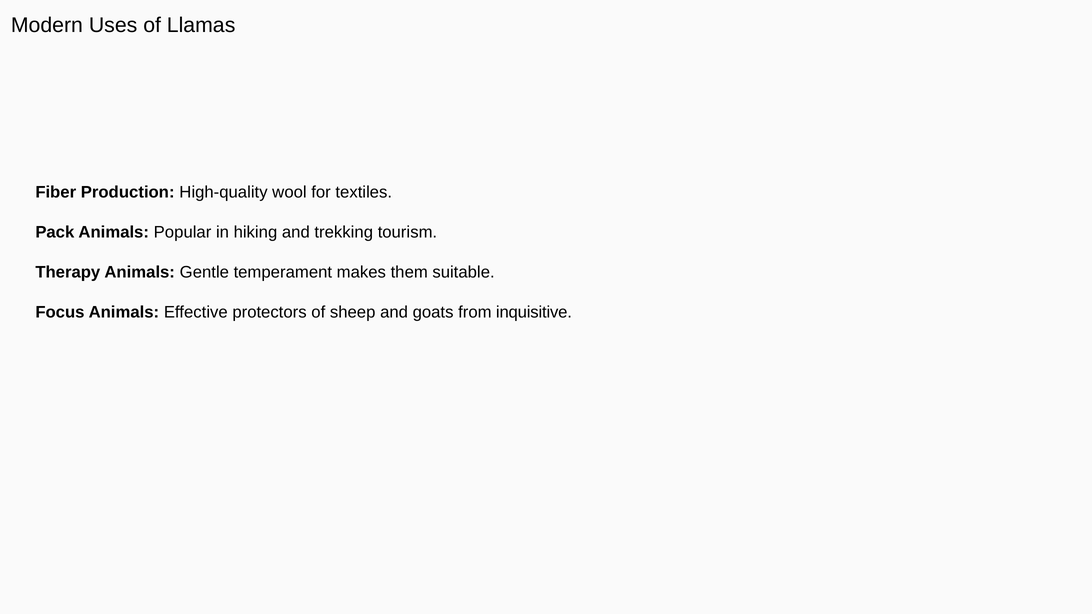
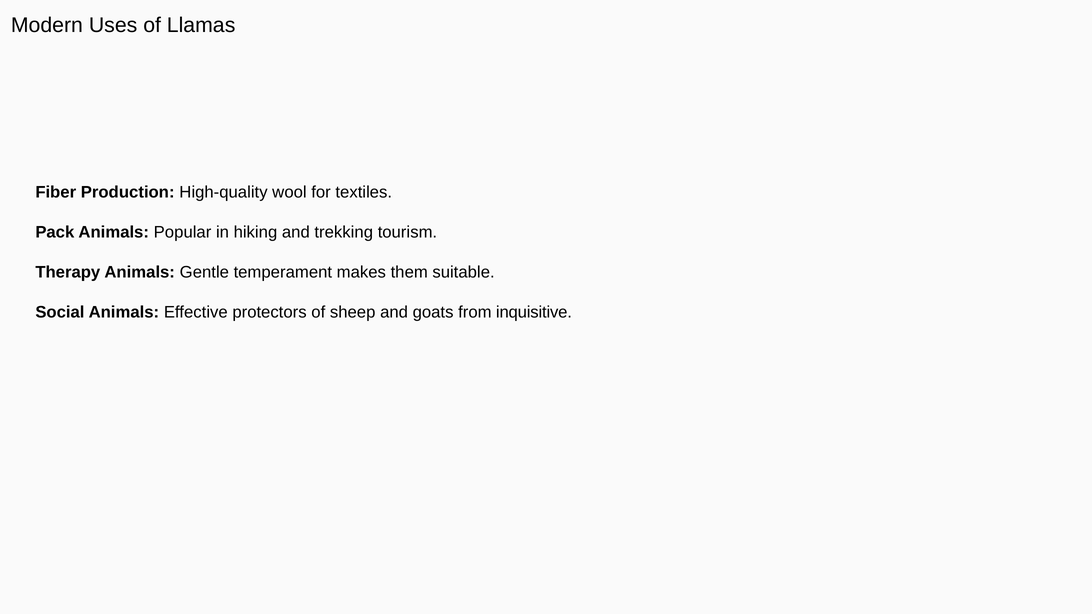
Focus: Focus -> Social (60, 313)
